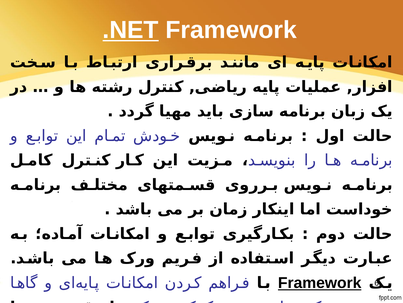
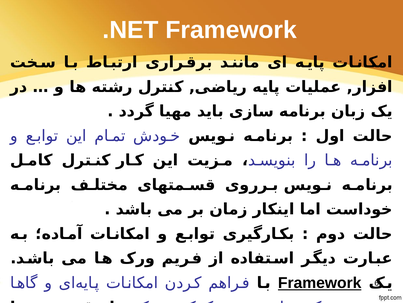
.NET underline: present -> none (131, 30)
